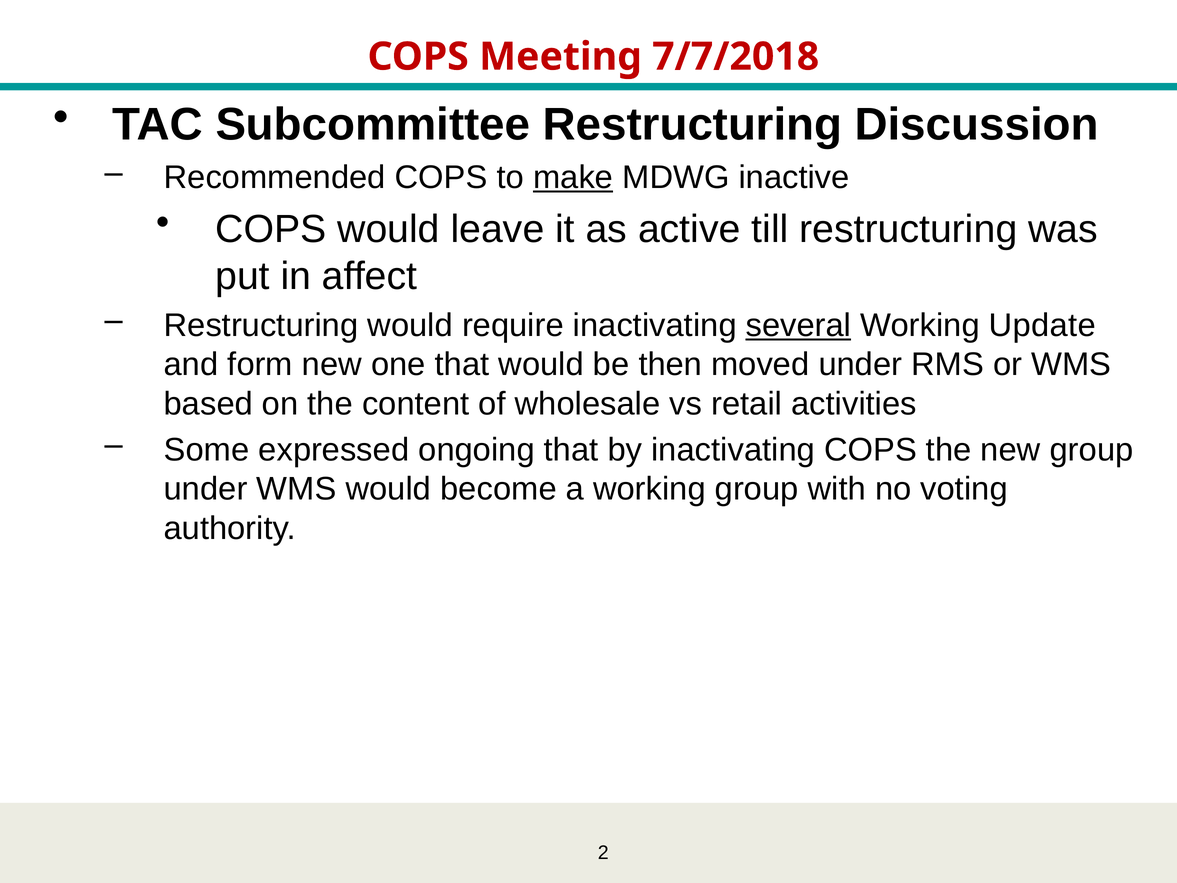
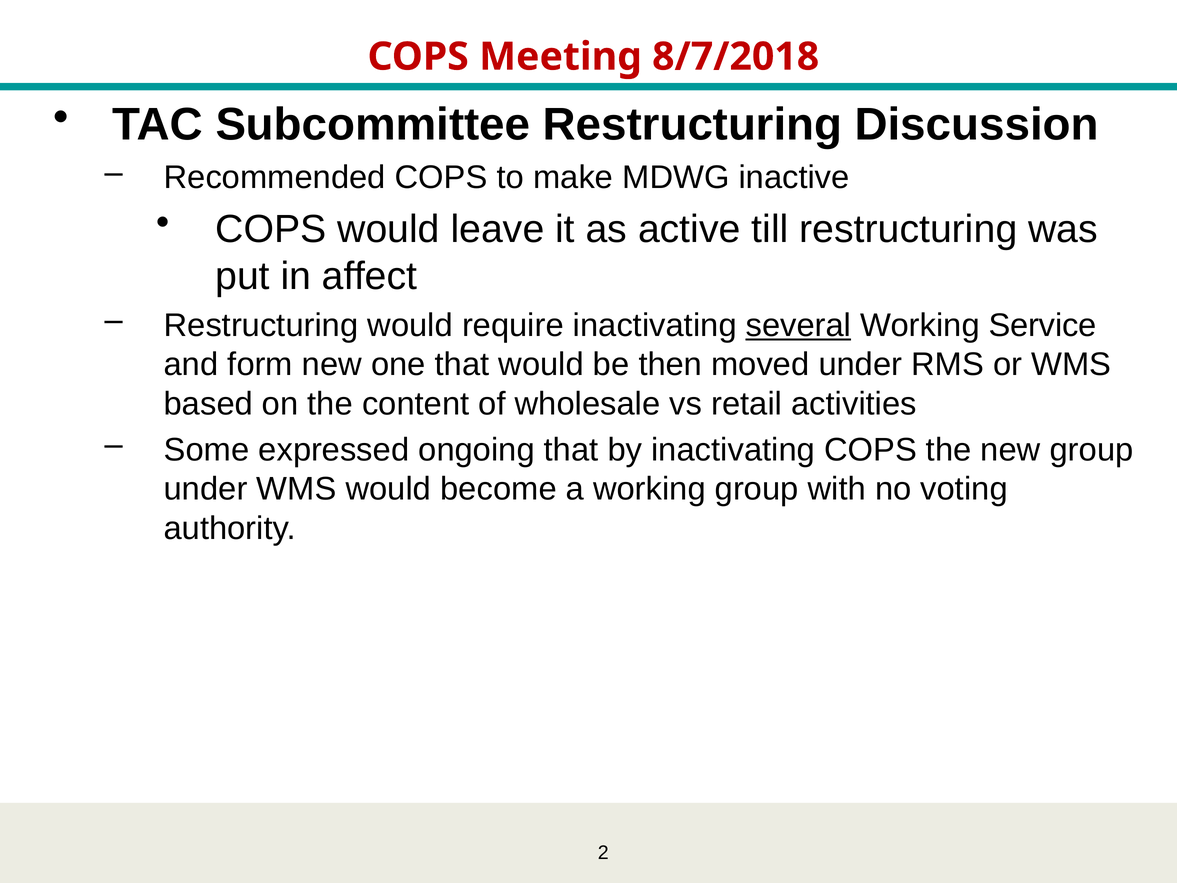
7/7/2018: 7/7/2018 -> 8/7/2018 (736, 57)
make underline: present -> none (573, 178)
Update: Update -> Service (1043, 325)
